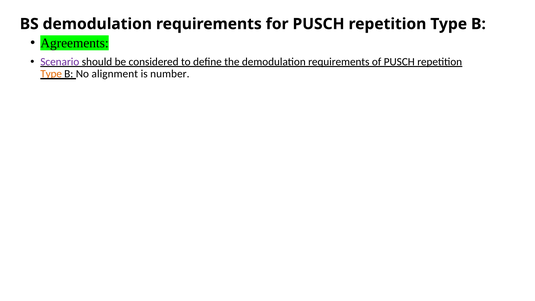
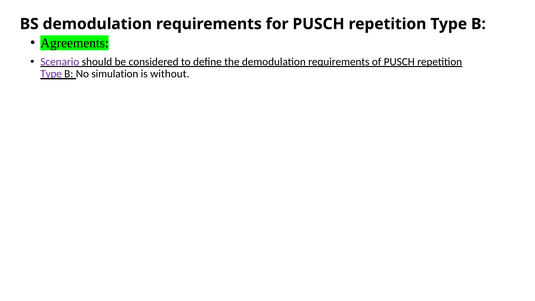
Type colour: orange -> purple (51, 74)
alignment: alignment -> simulation (115, 74)
number: number -> without (170, 74)
